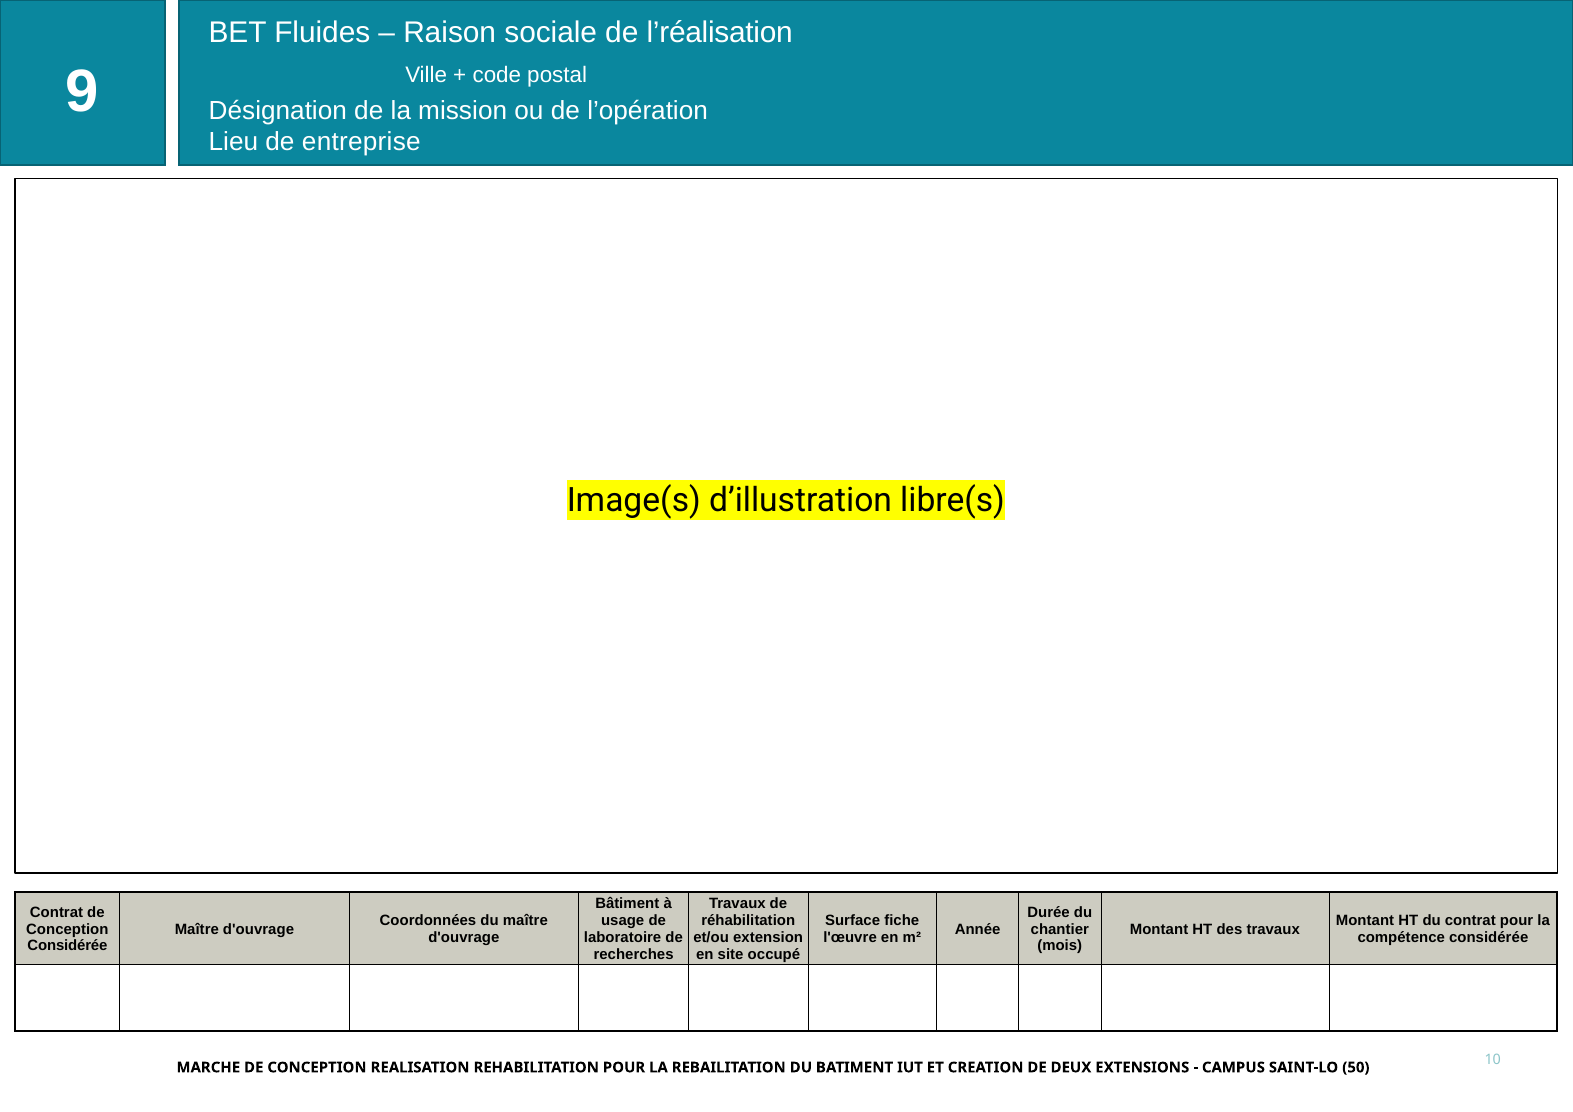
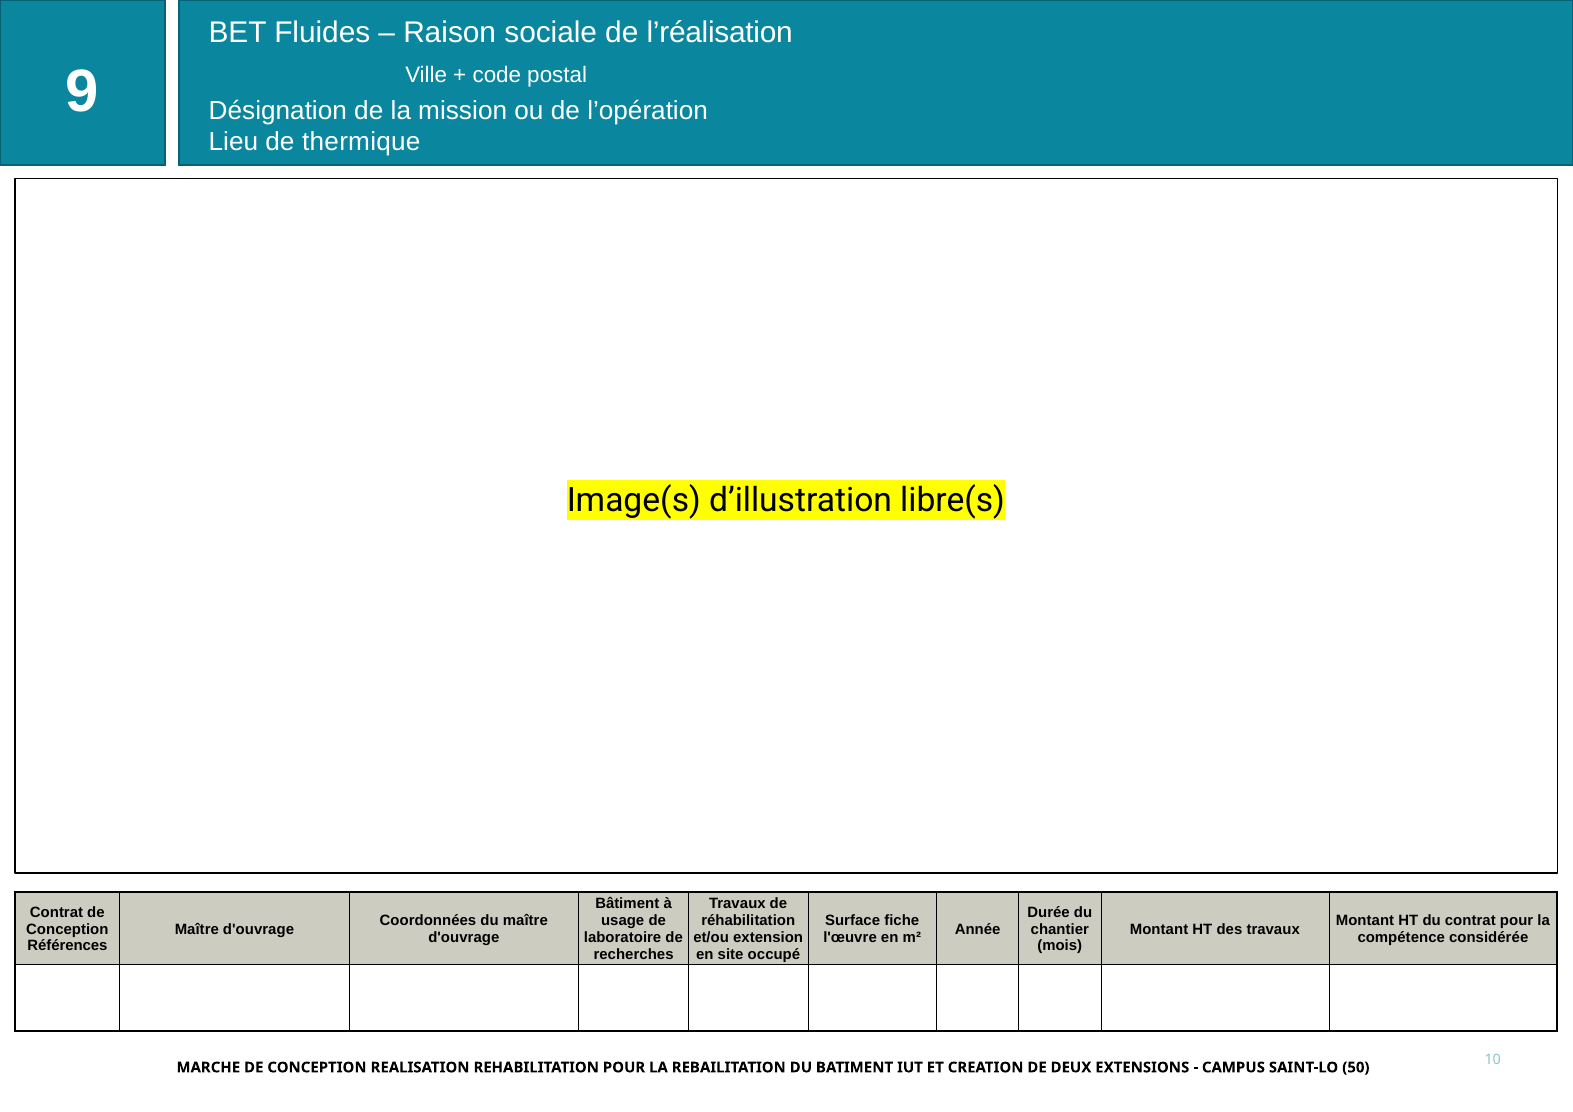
entreprise: entreprise -> thermique (361, 142)
Considérée: Considérée -> Références (67, 946)
